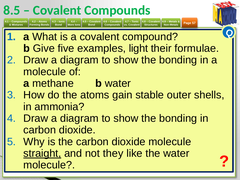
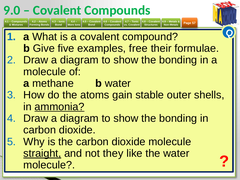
8.5: 8.5 -> 9.0 (12, 10)
light: light -> free (138, 48)
ammonia underline: none -> present (60, 107)
